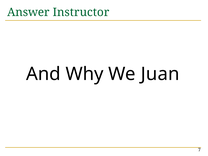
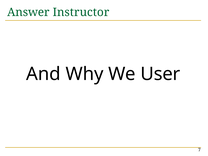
Juan: Juan -> User (160, 74)
